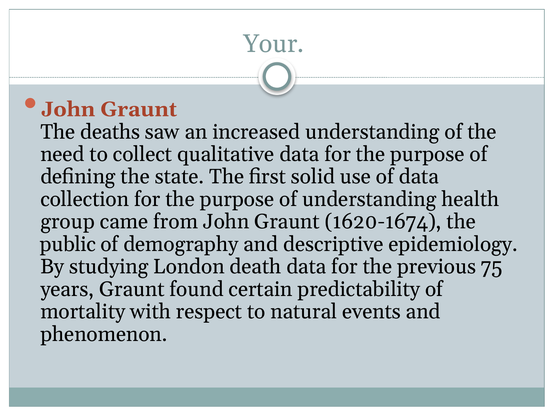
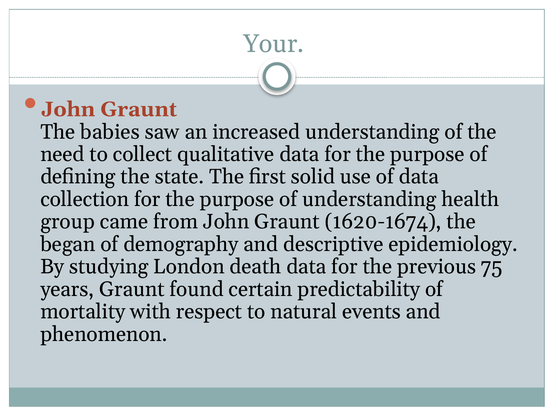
deaths: deaths -> babies (110, 132)
public: public -> began (68, 244)
